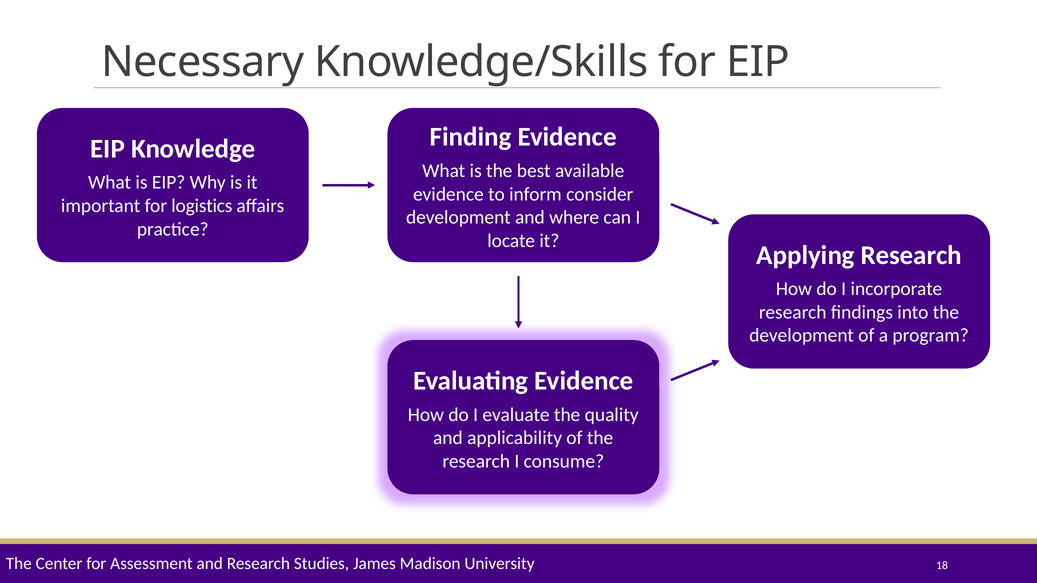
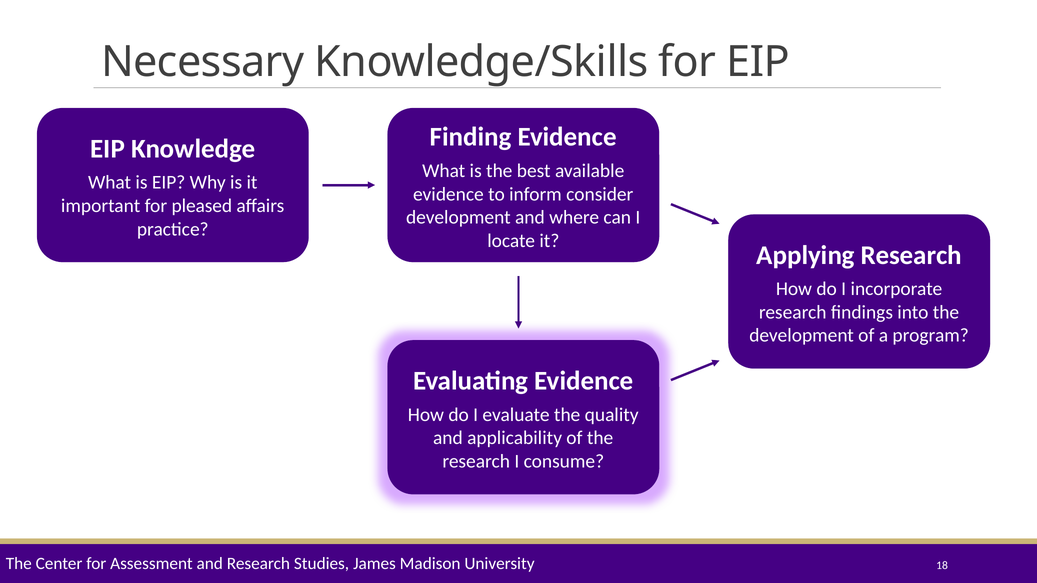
logistics: logistics -> pleased (202, 206)
